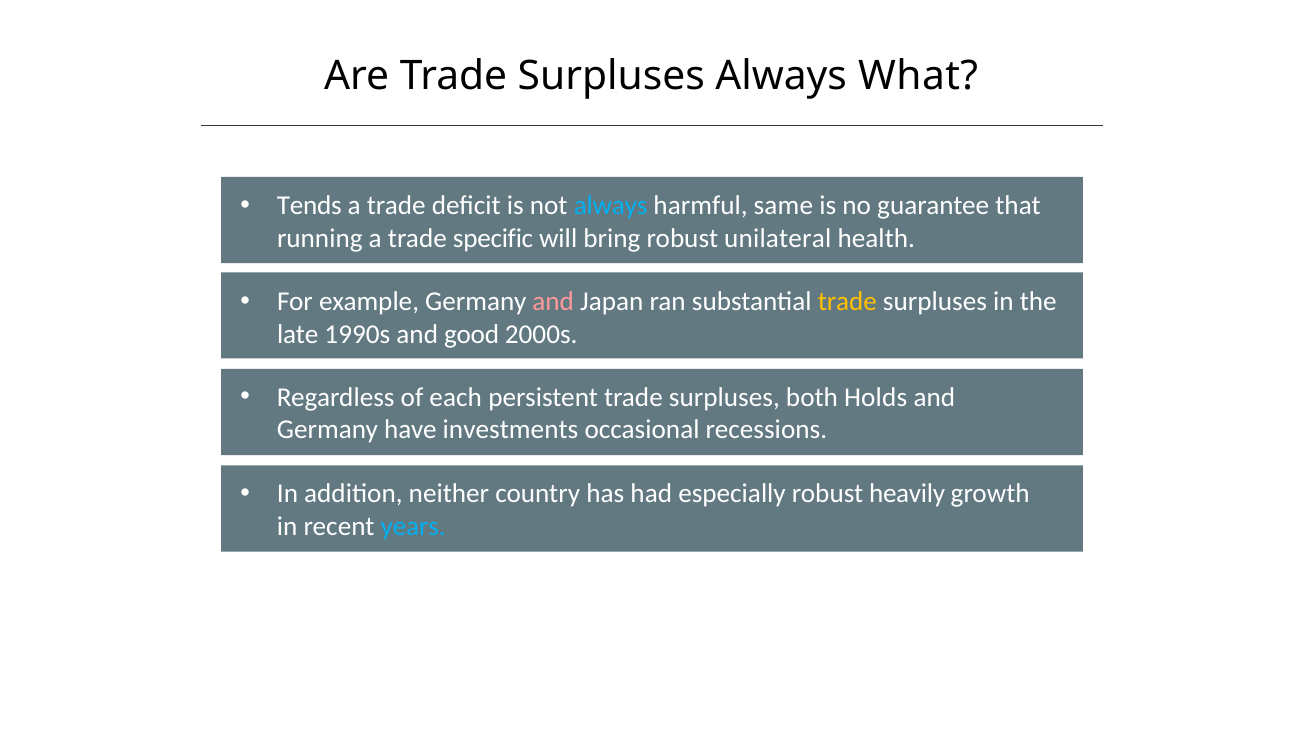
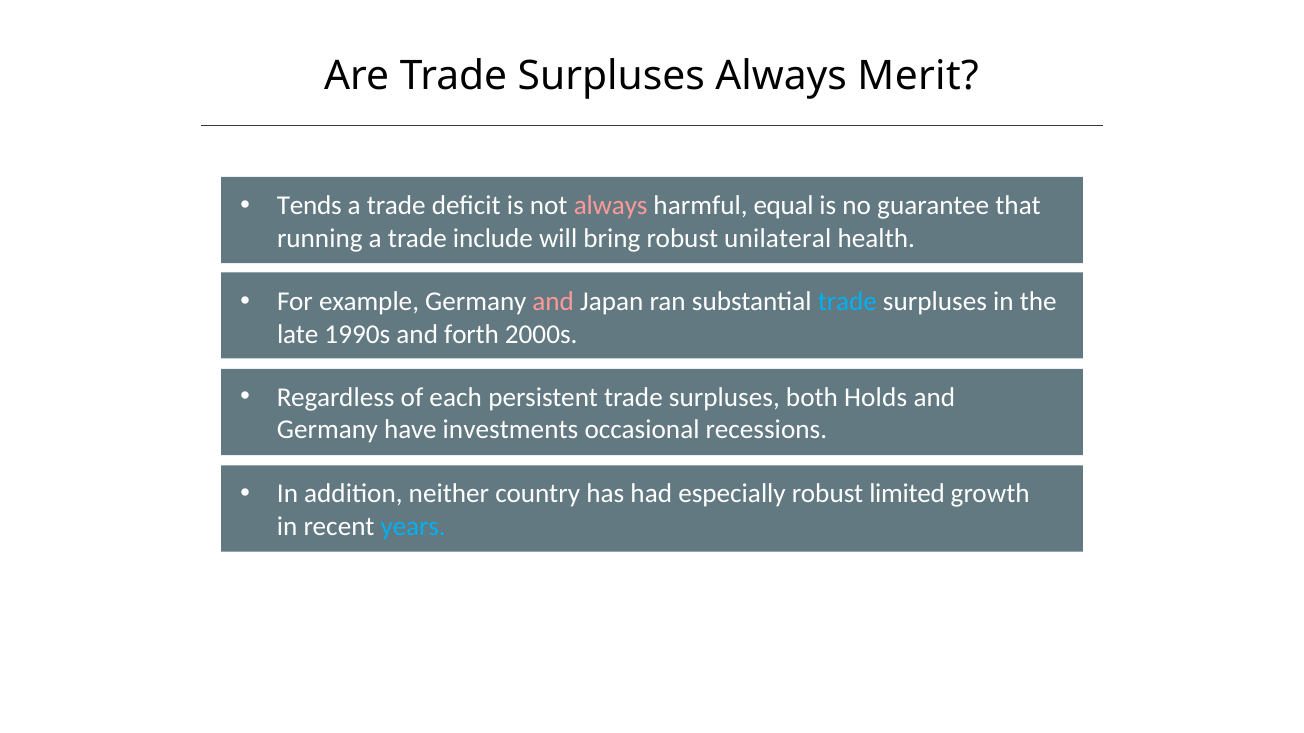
What: What -> Merit (918, 76)
always colour: light blue -> pink (611, 206)
same: same -> equal (784, 206)
specific: specific -> include (493, 238)
trade colour: yellow -> light blue (847, 302)
good: good -> forth (472, 335)
heavily: heavily -> limited (907, 494)
